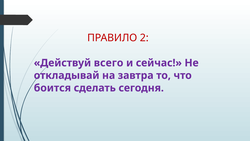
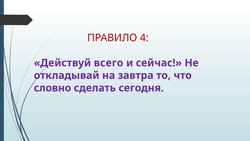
2: 2 -> 4 (144, 38)
боится: боится -> словно (52, 88)
